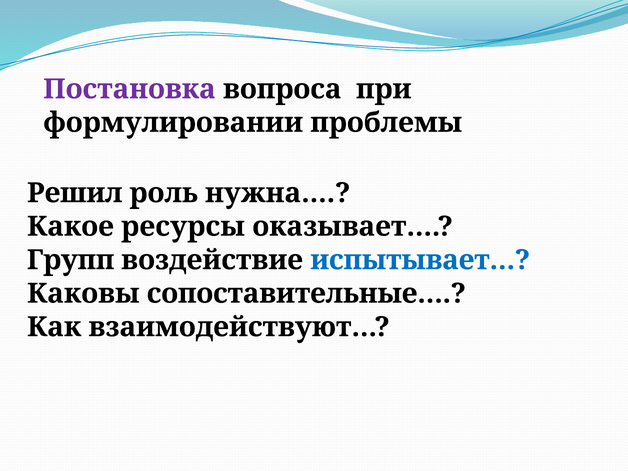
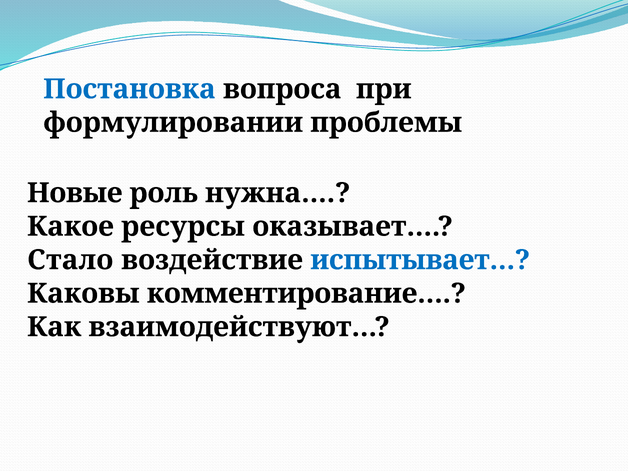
Постановка colour: purple -> blue (129, 89)
Решил: Решил -> Новые (75, 193)
Групп: Групп -> Стало (70, 260)
сопоставительные…: сопоставительные… -> комментирование… (306, 294)
